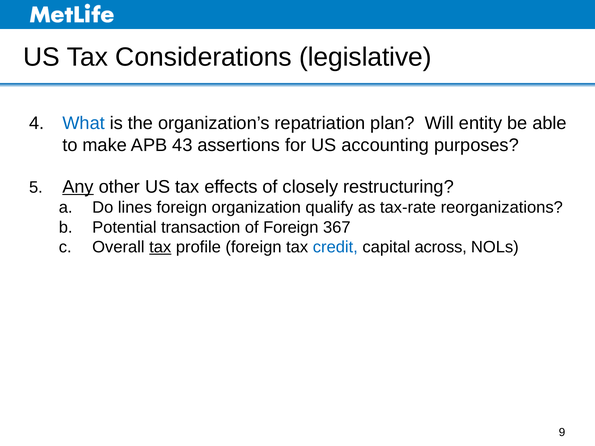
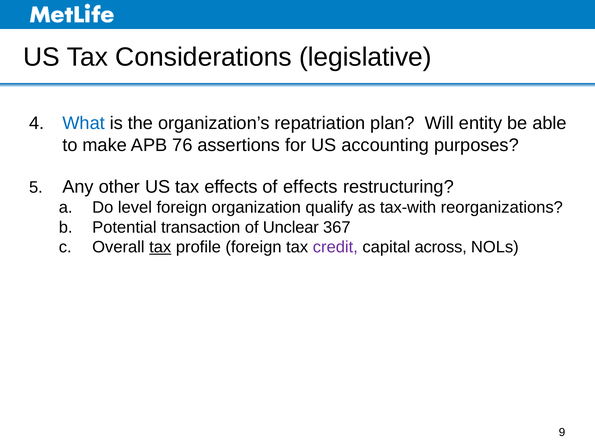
43: 43 -> 76 (182, 145)
Any underline: present -> none (78, 187)
of closely: closely -> effects (310, 187)
lines: lines -> level (135, 208)
tax-rate: tax-rate -> tax-with (408, 208)
of Foreign: Foreign -> Unclear (291, 227)
credit colour: blue -> purple (335, 247)
